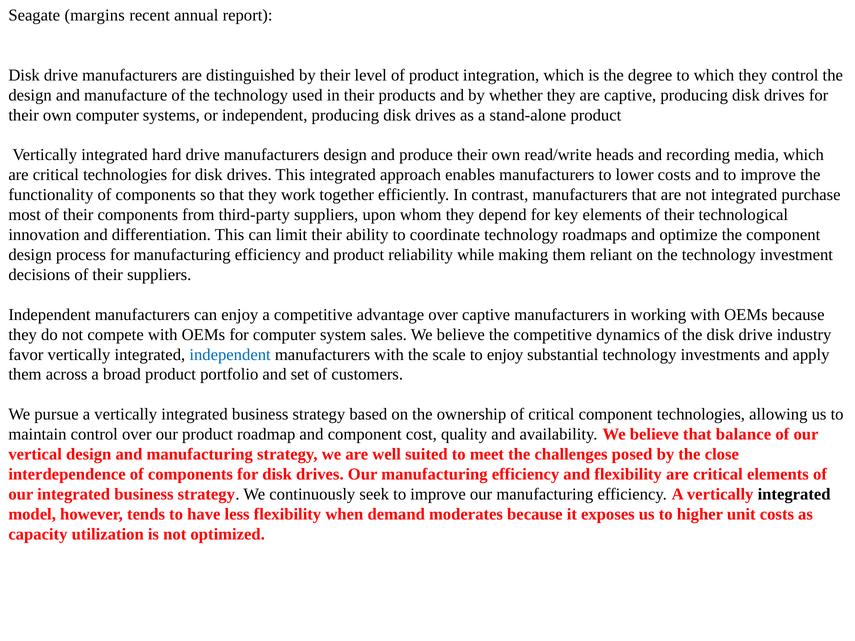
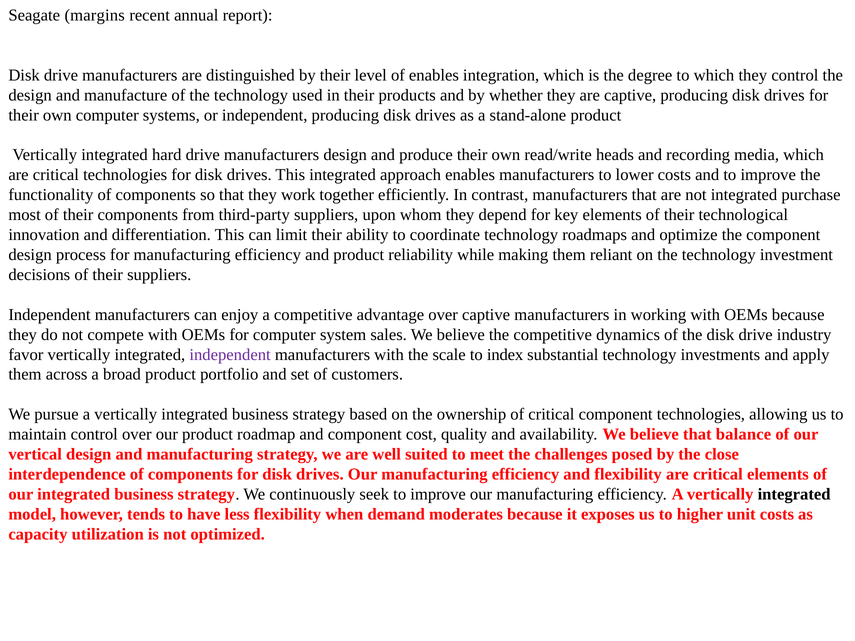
of product: product -> enables (434, 75)
independent colour: blue -> purple (230, 355)
to enjoy: enjoy -> index (505, 355)
